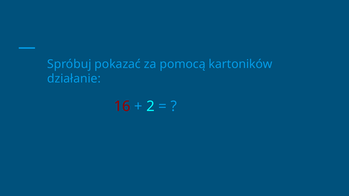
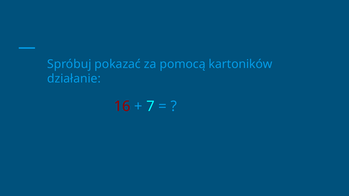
2: 2 -> 7 (150, 107)
